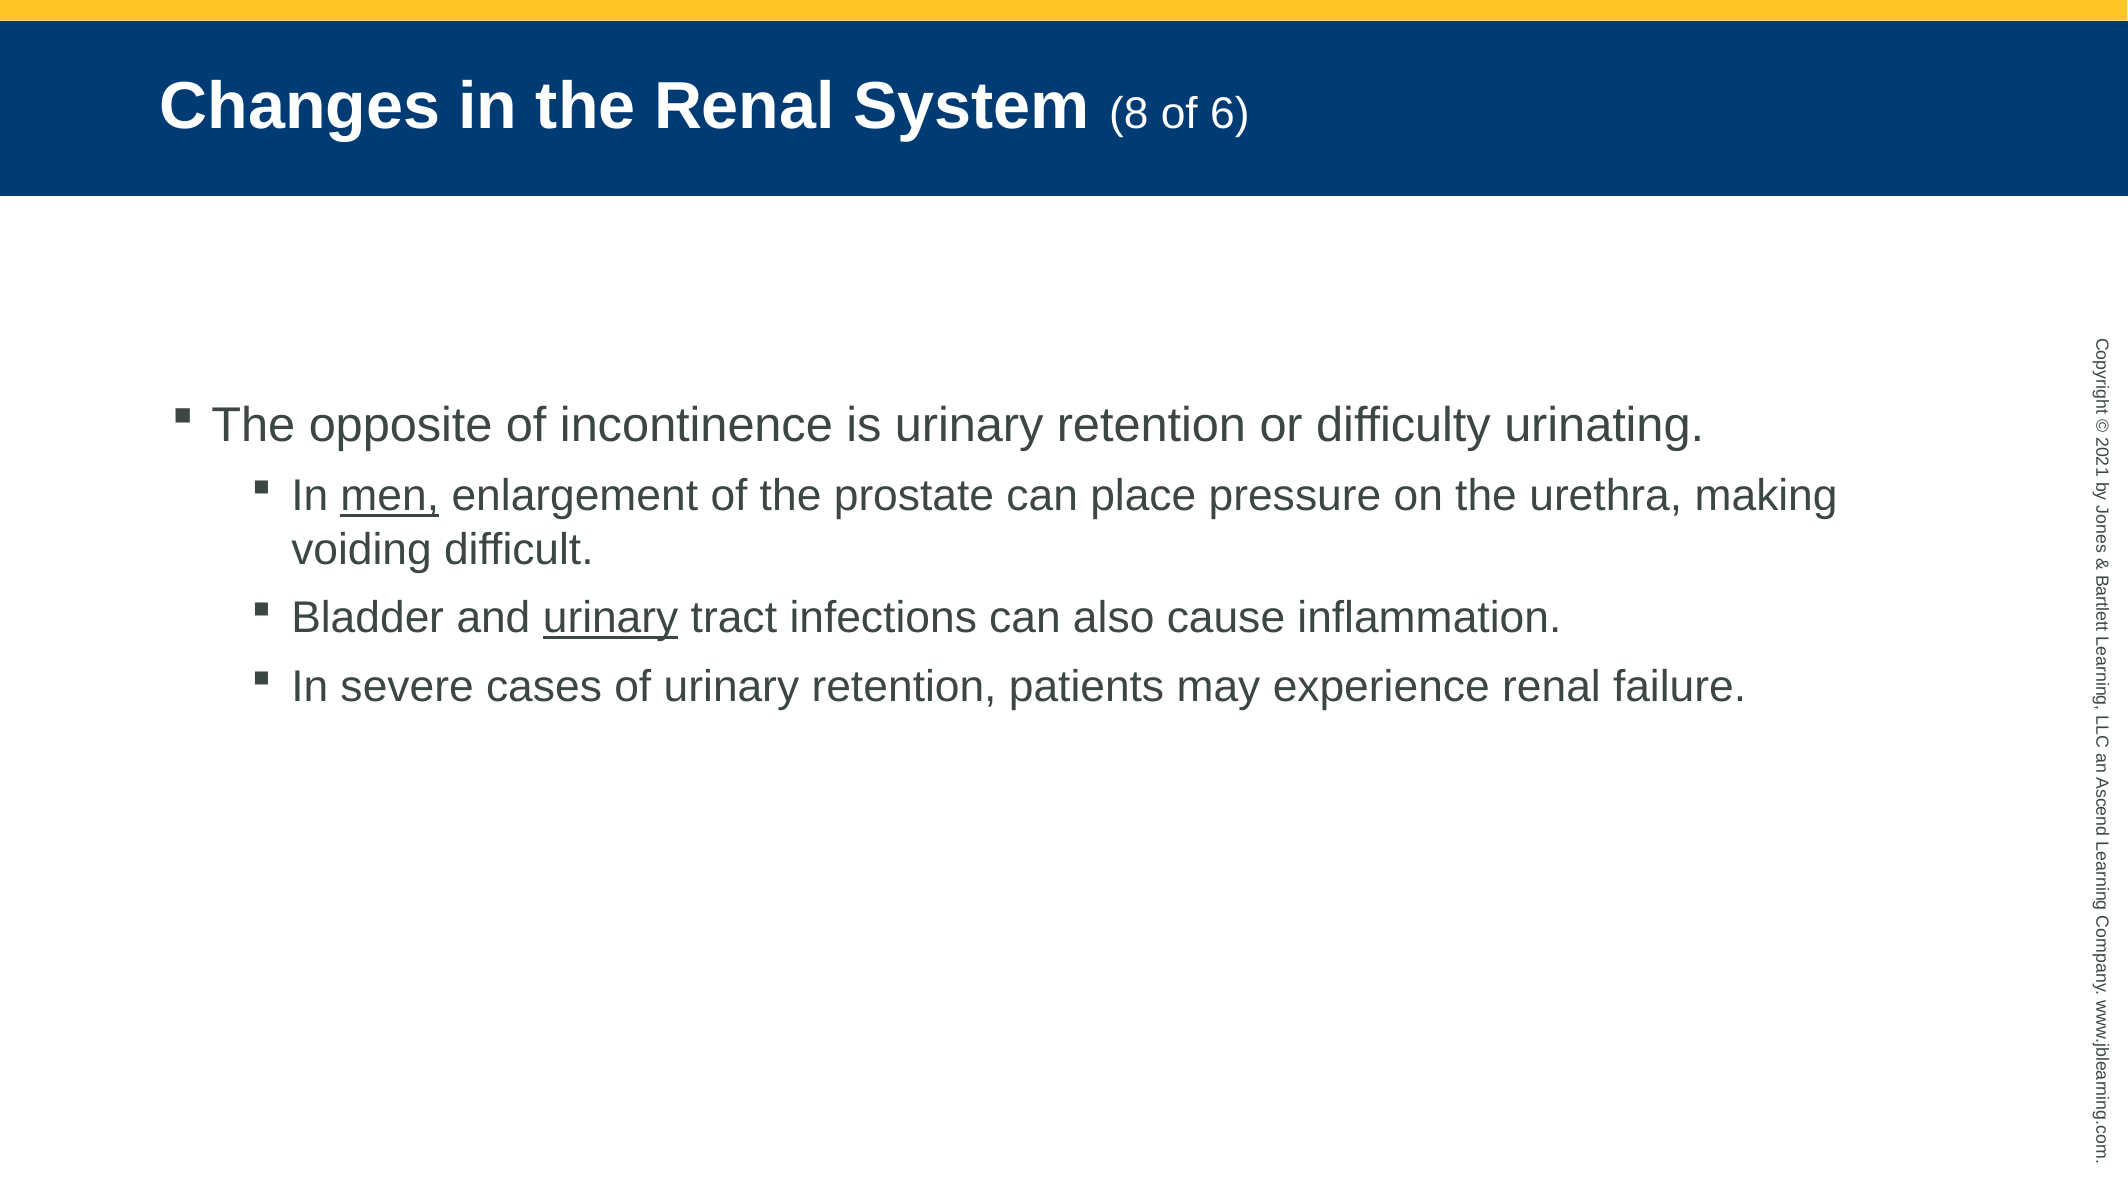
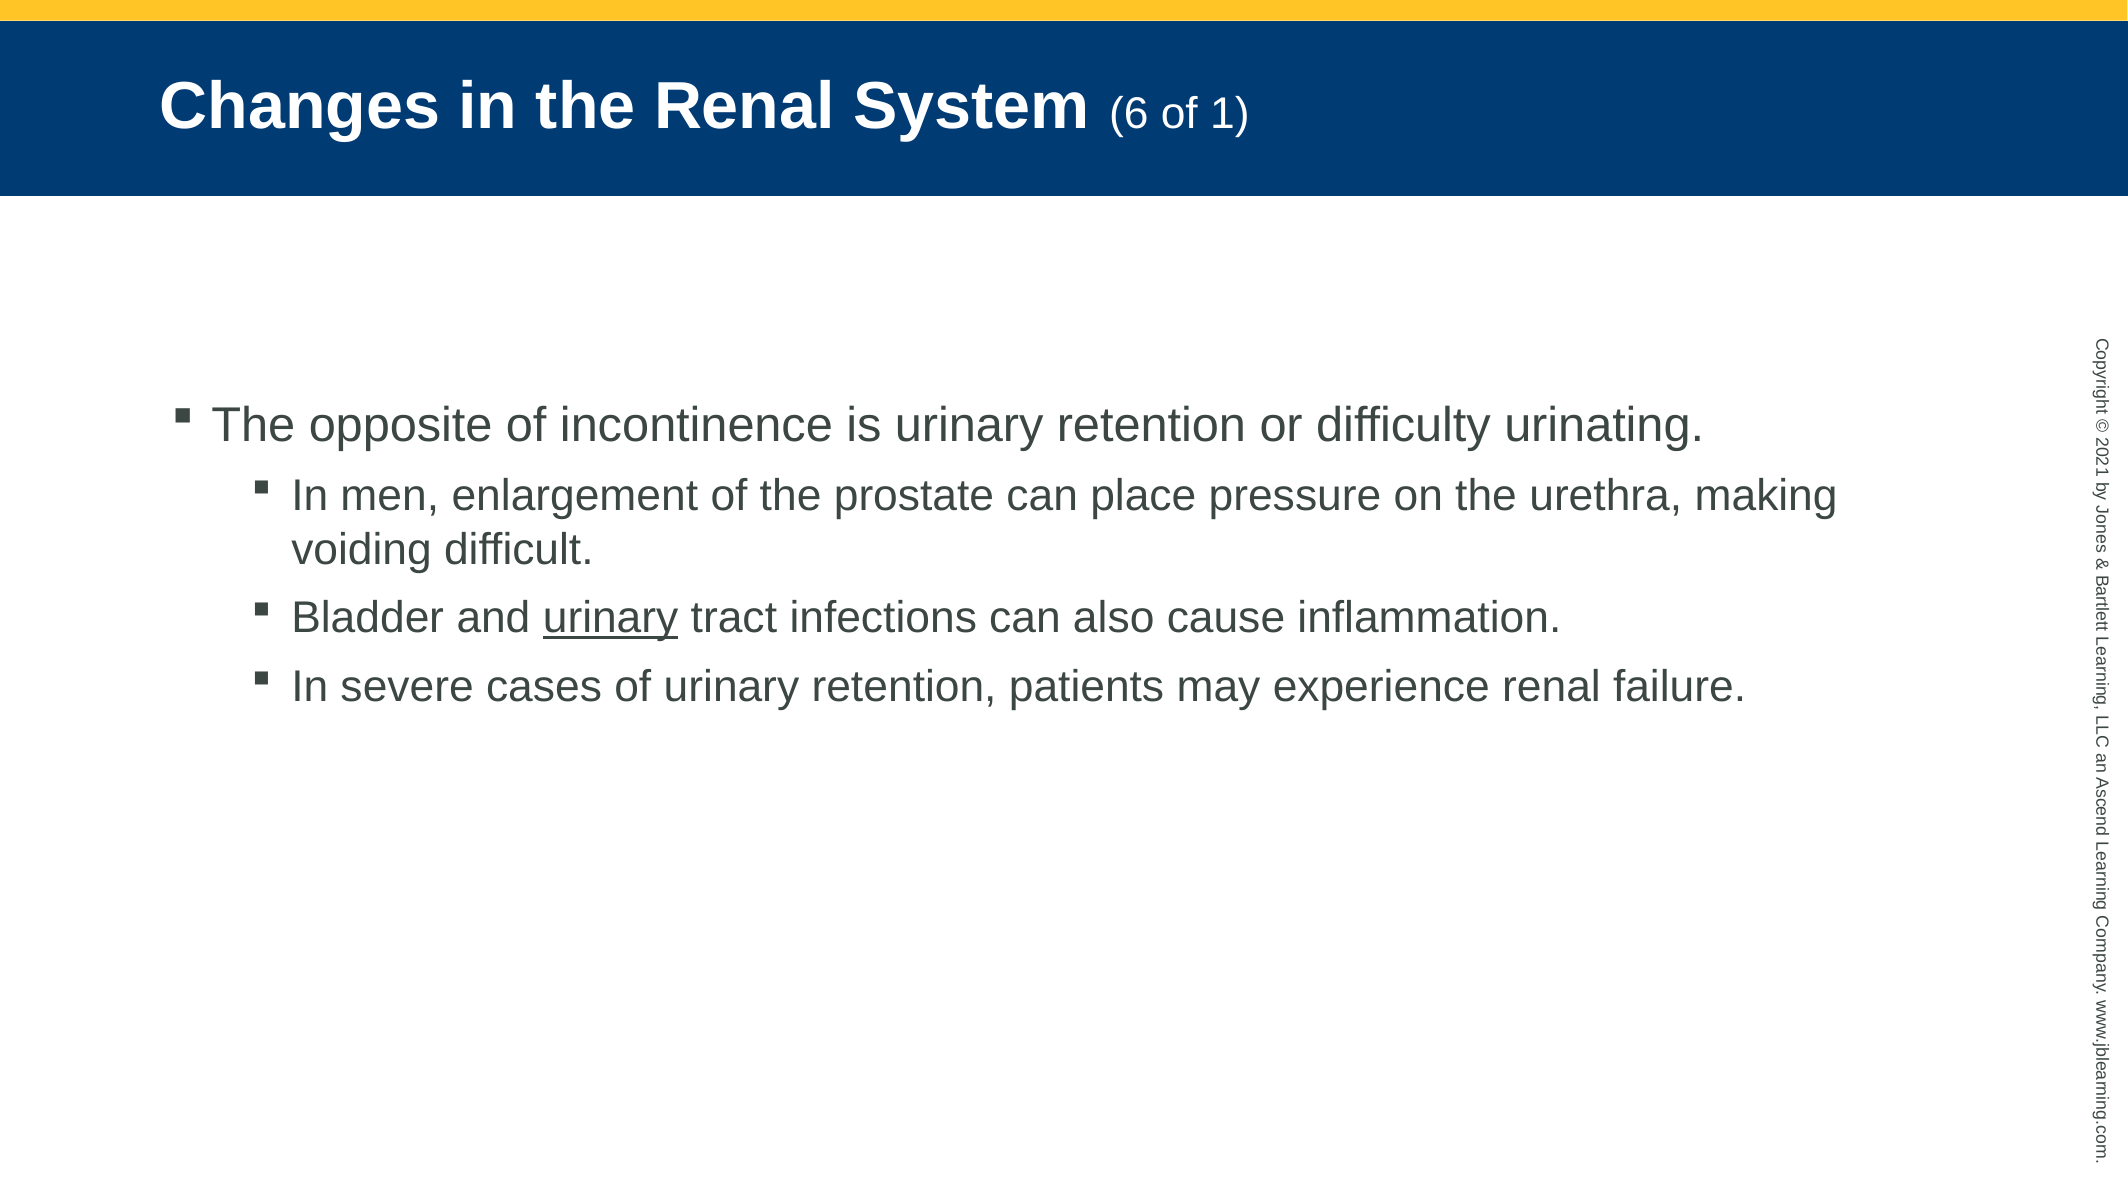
8: 8 -> 6 (1129, 114)
of 6: 6 -> 1 (1230, 114)
men underline: present -> none (390, 496)
